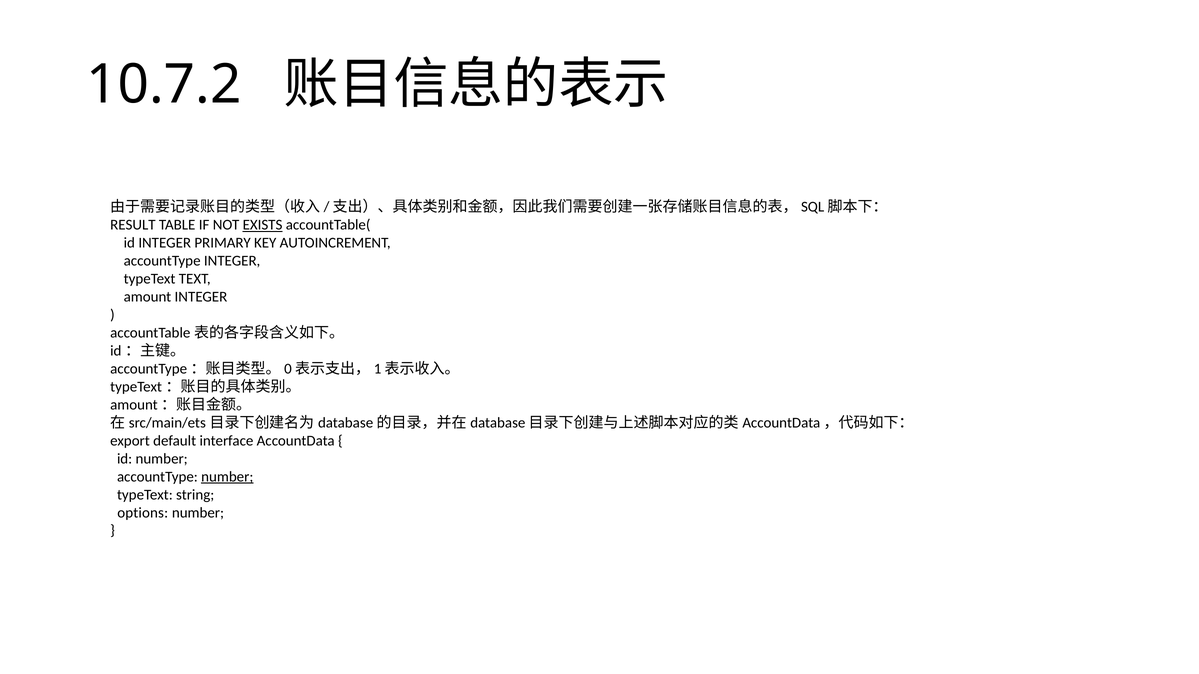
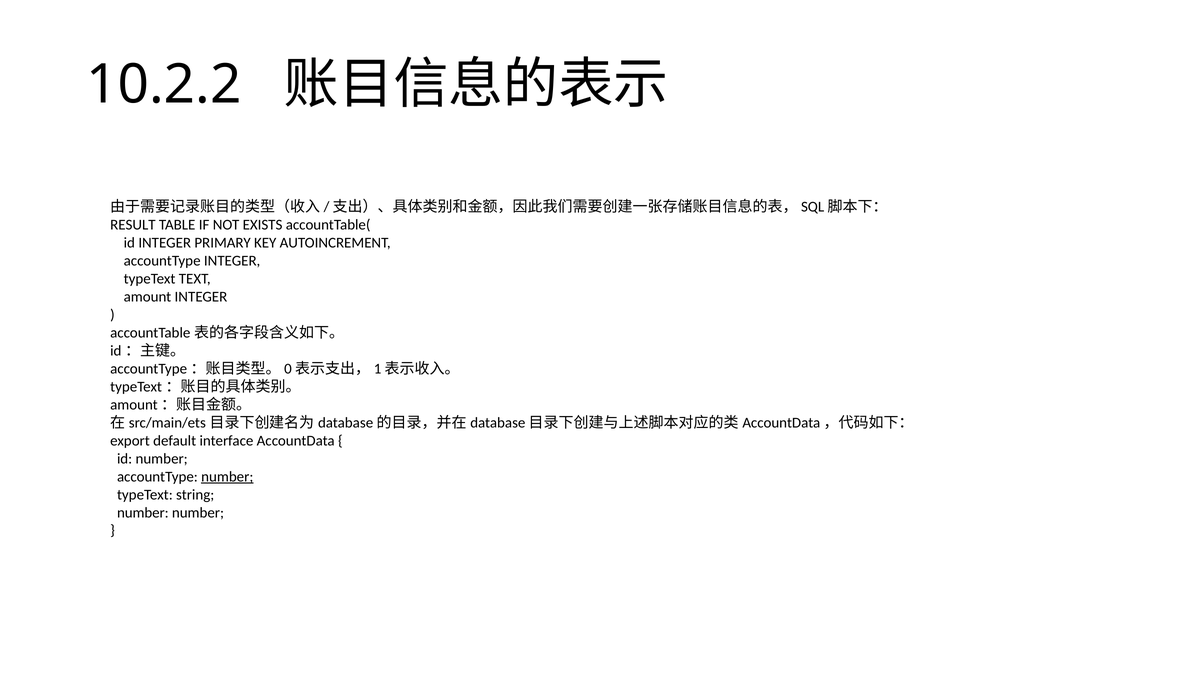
10.7.2: 10.7.2 -> 10.2.2 (164, 85)
EXISTS underline: present -> none (263, 225)
options: options -> number (143, 513)
